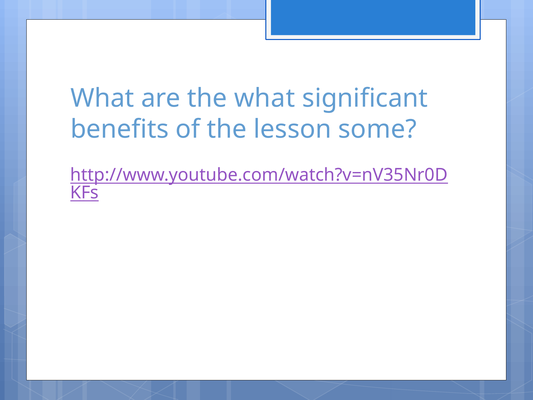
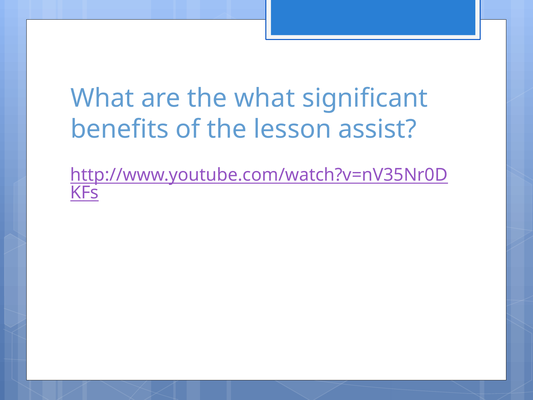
some: some -> assist (377, 129)
